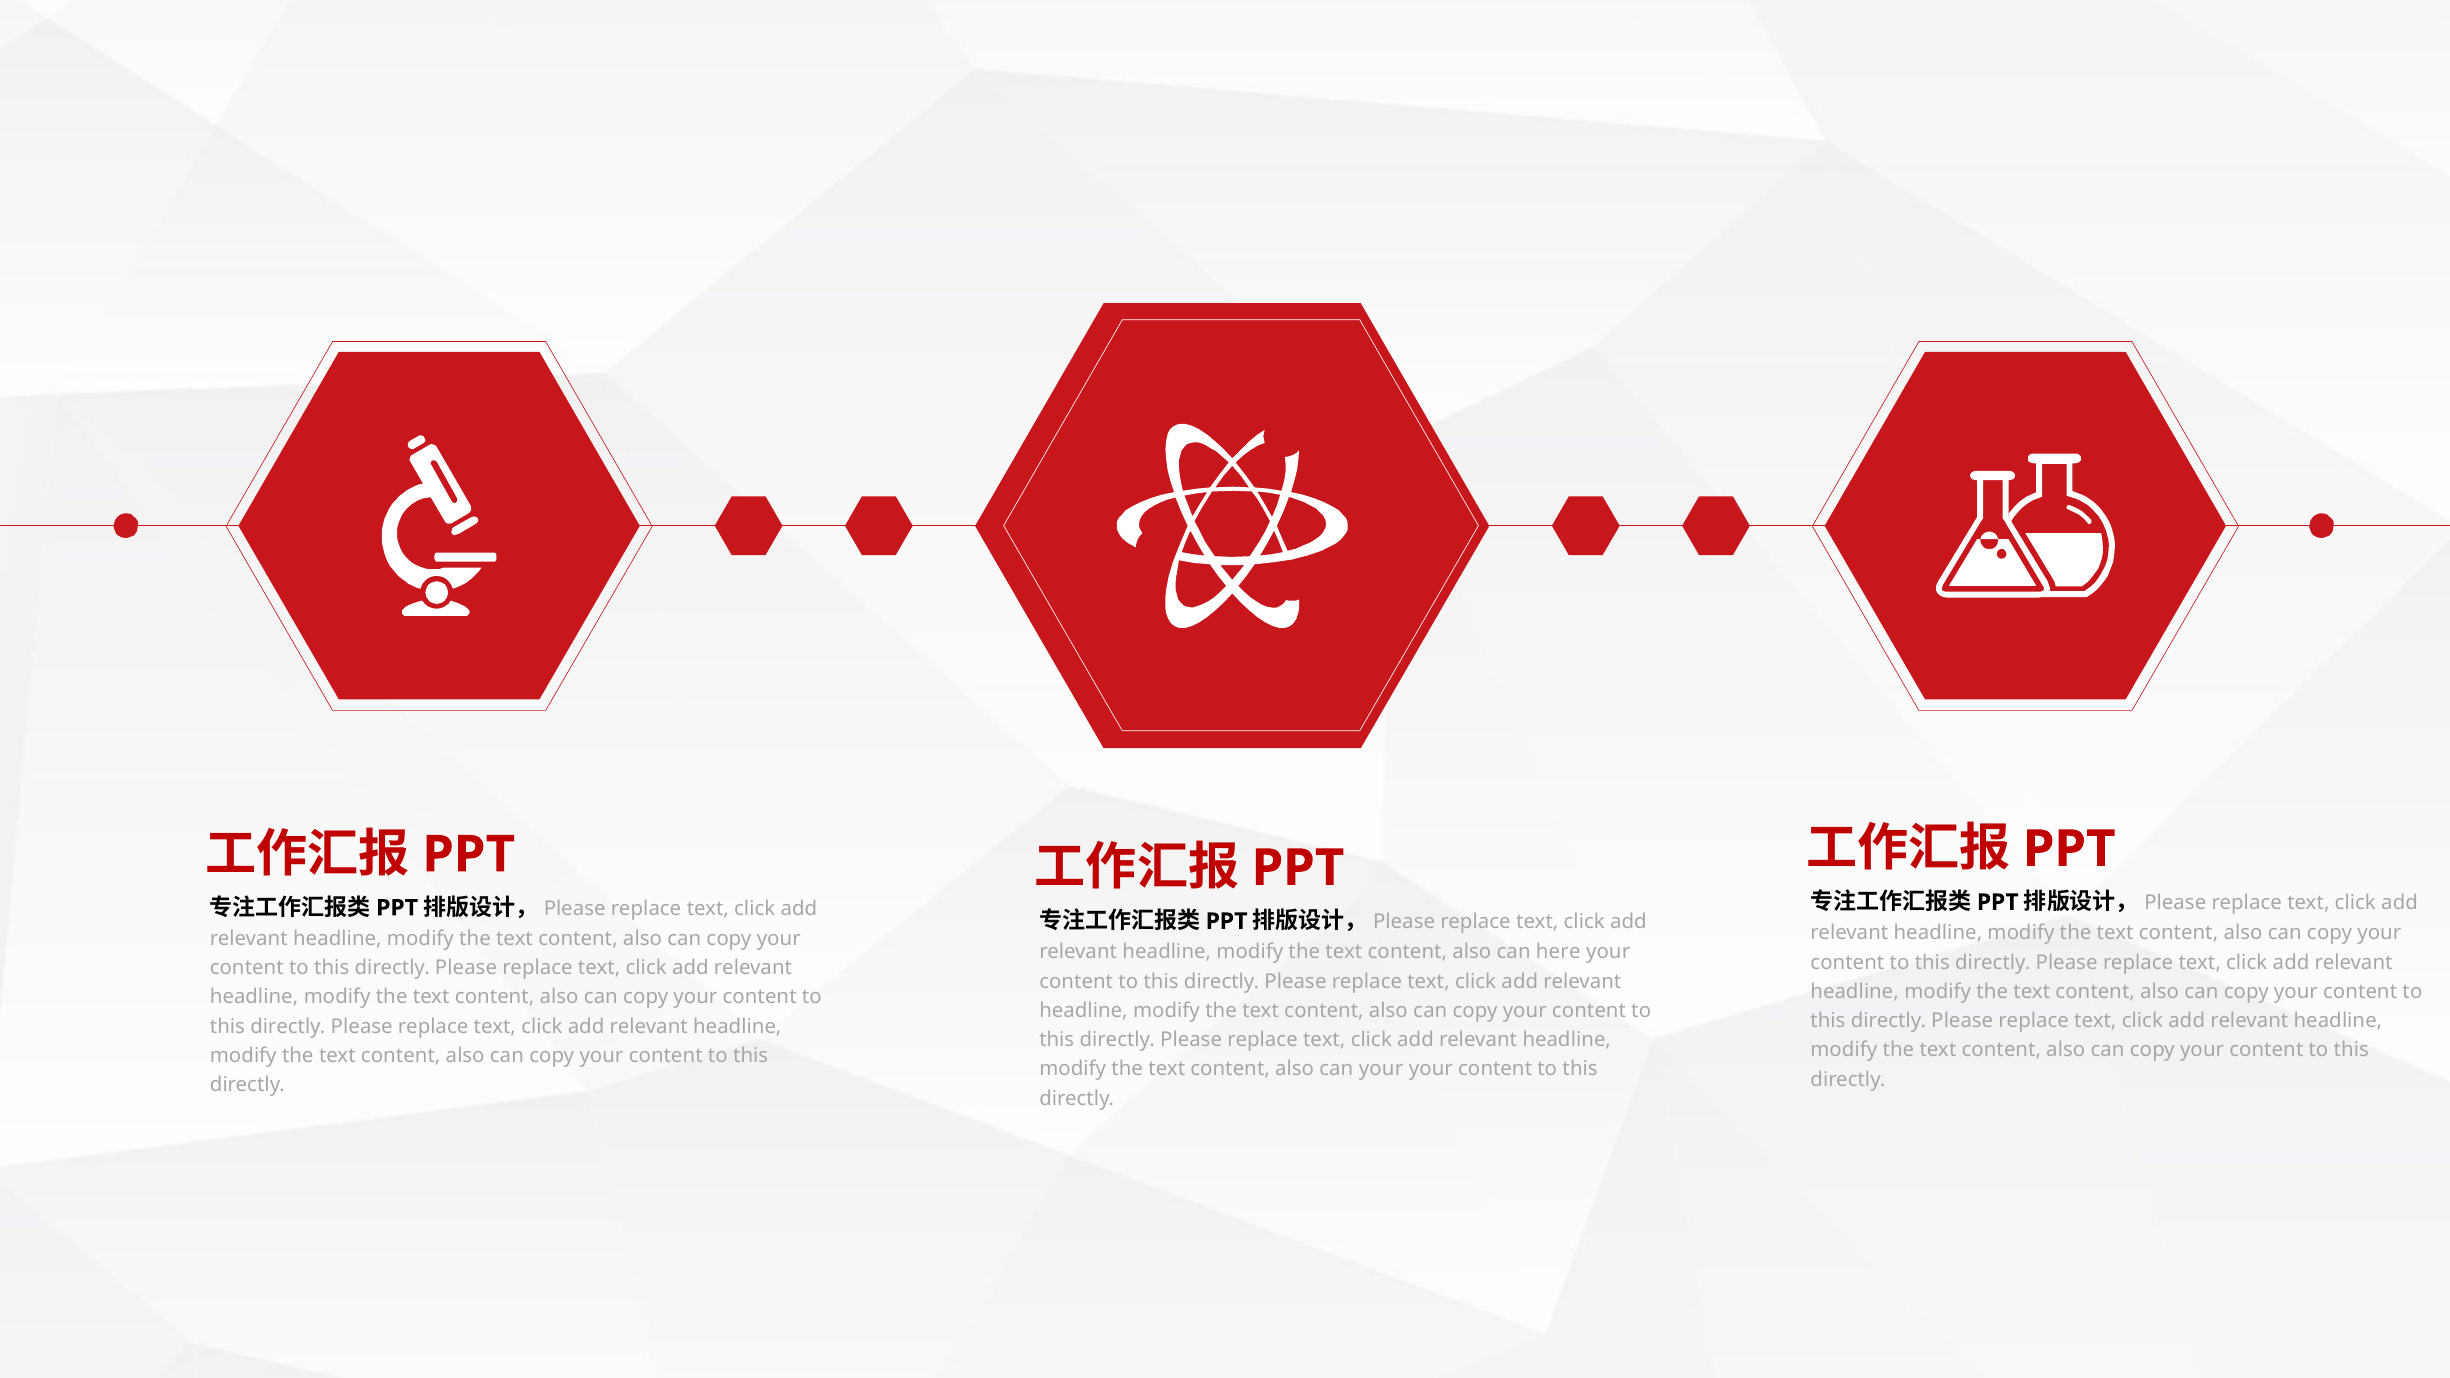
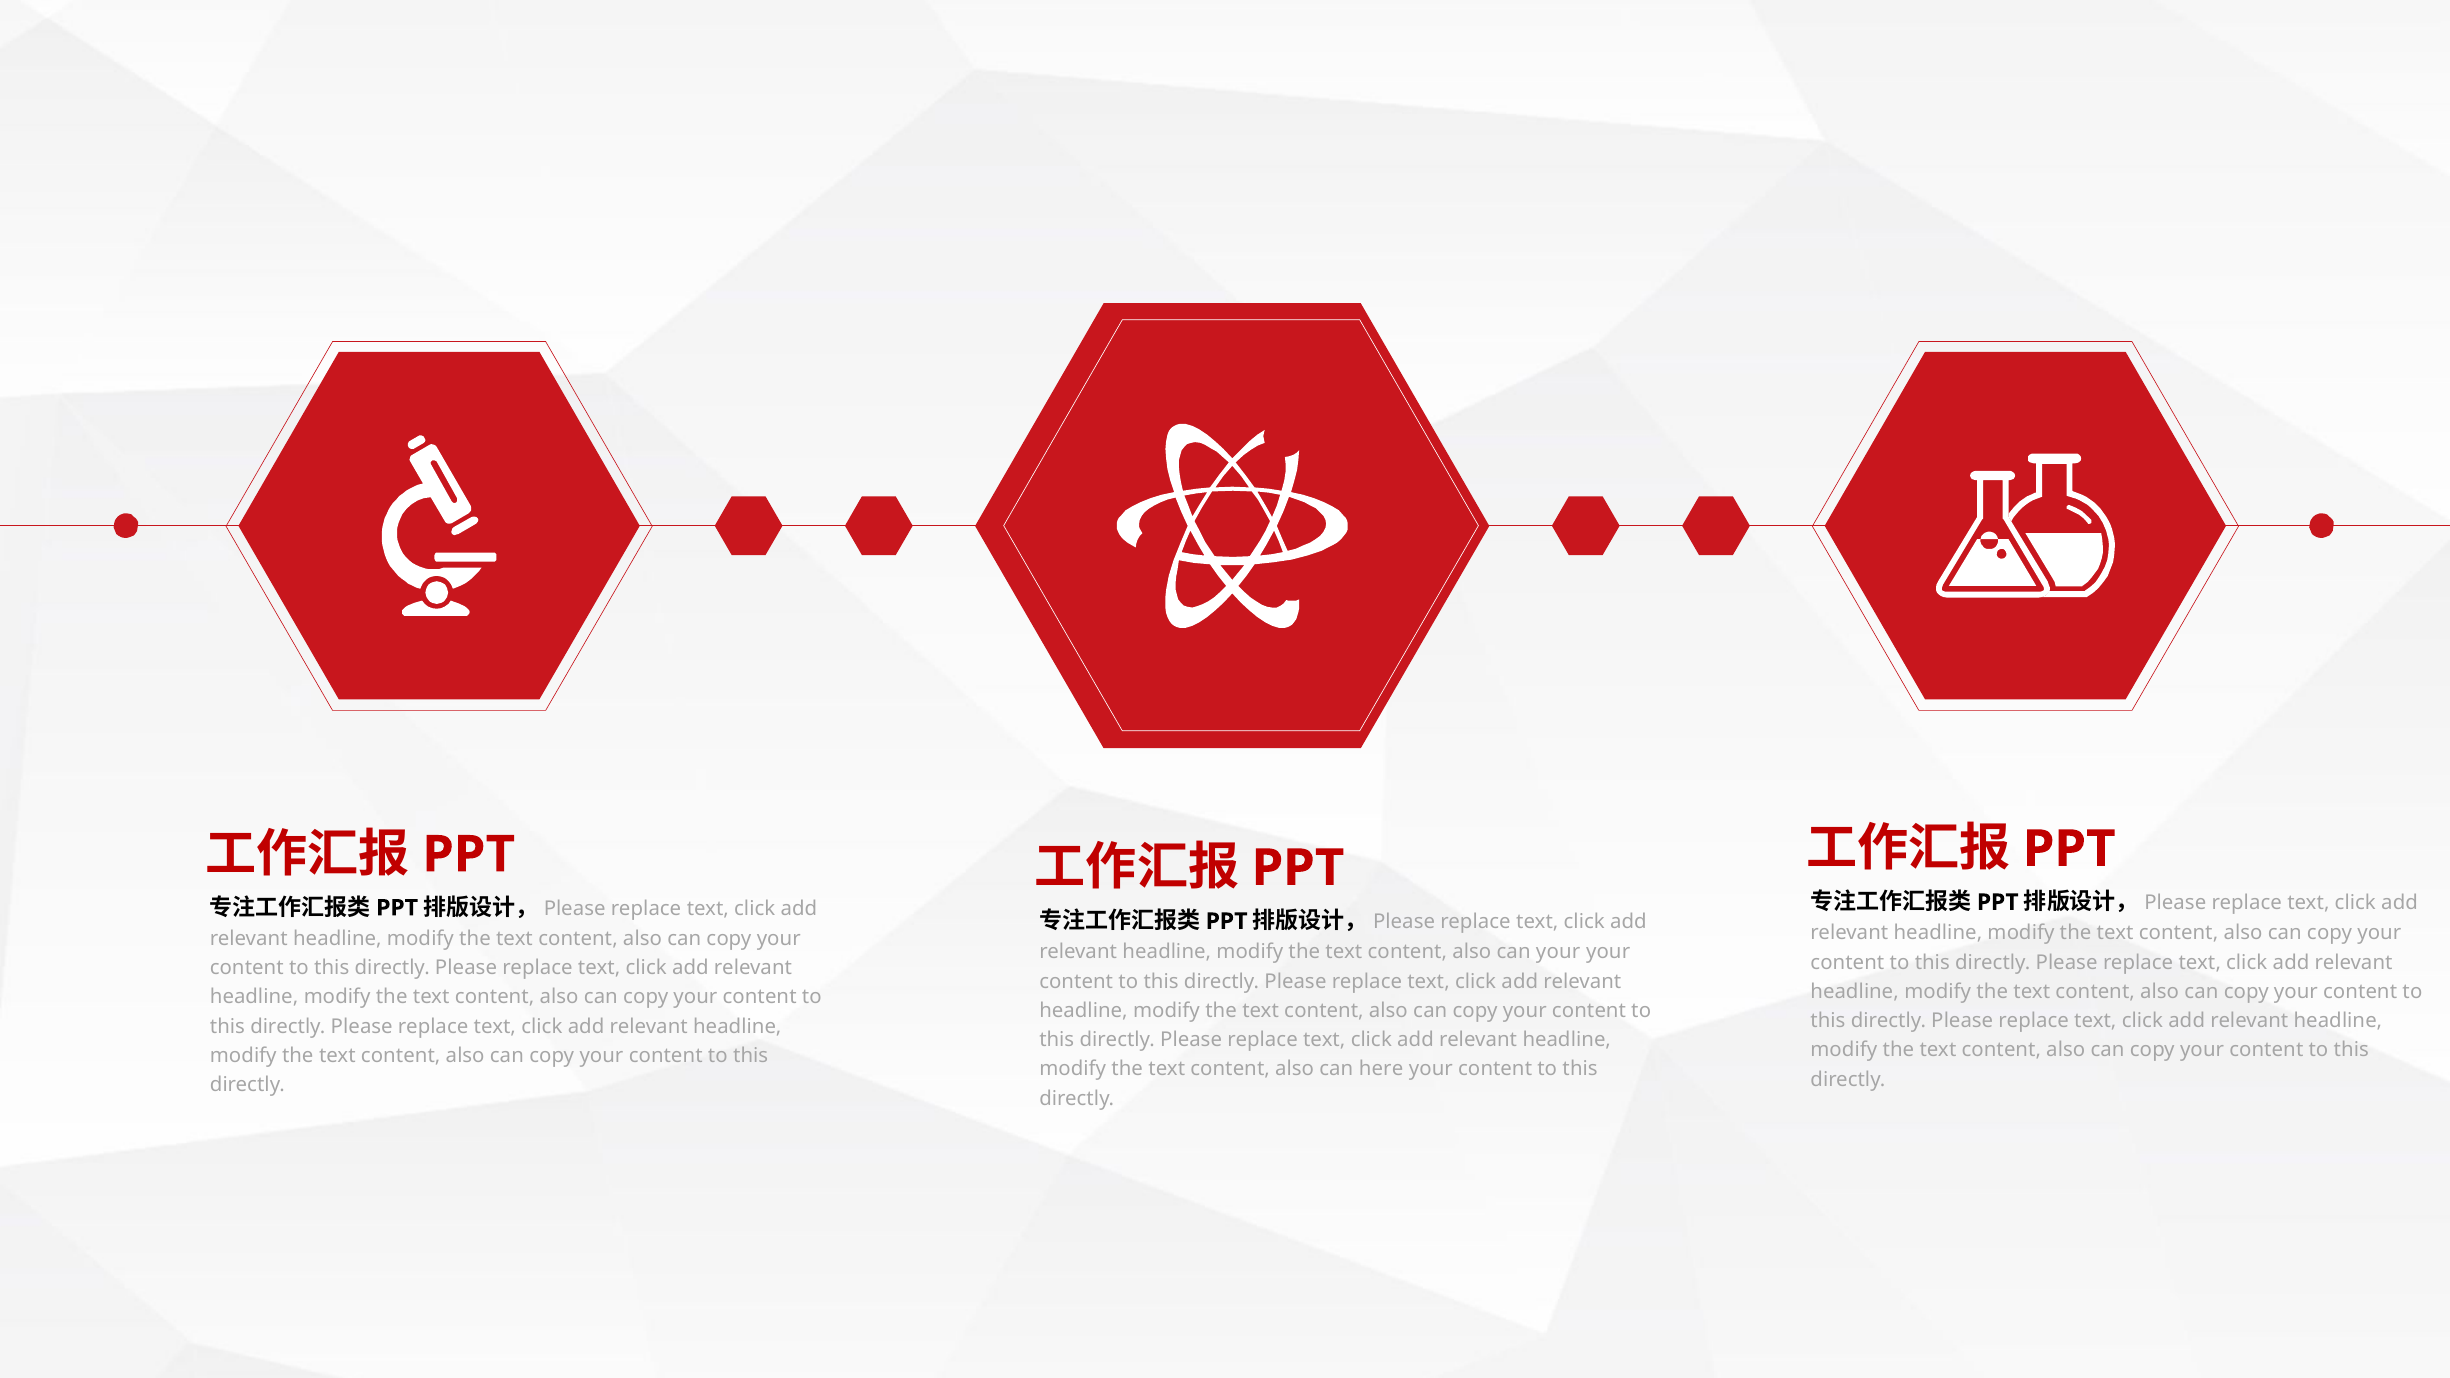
can here: here -> your (1558, 952)
can your: your -> here (1381, 1069)
